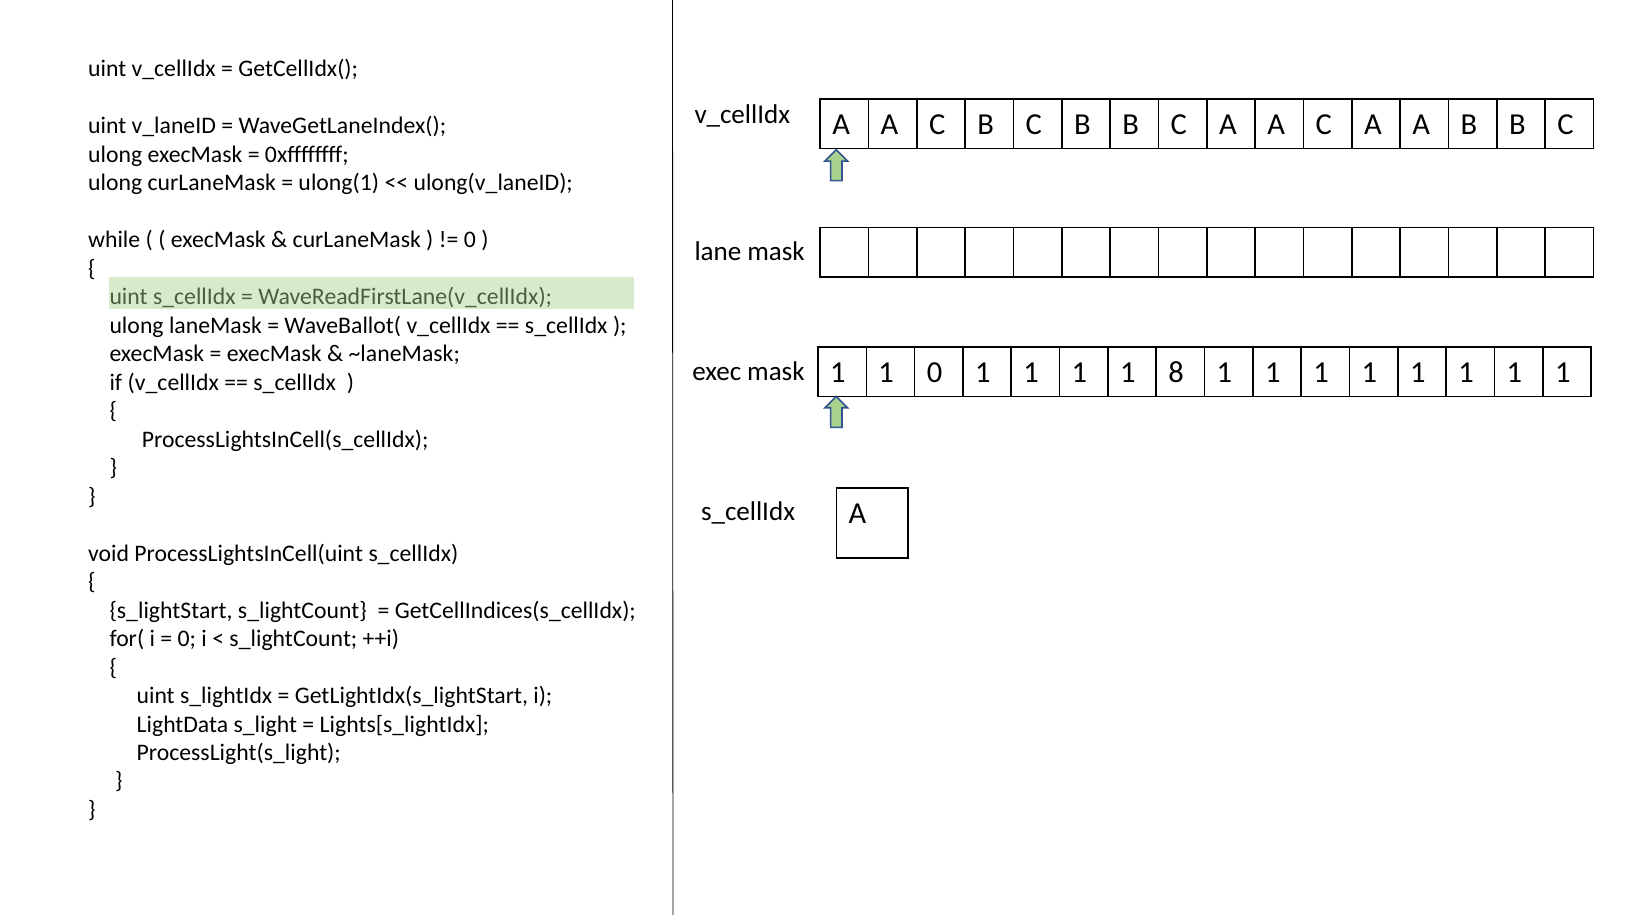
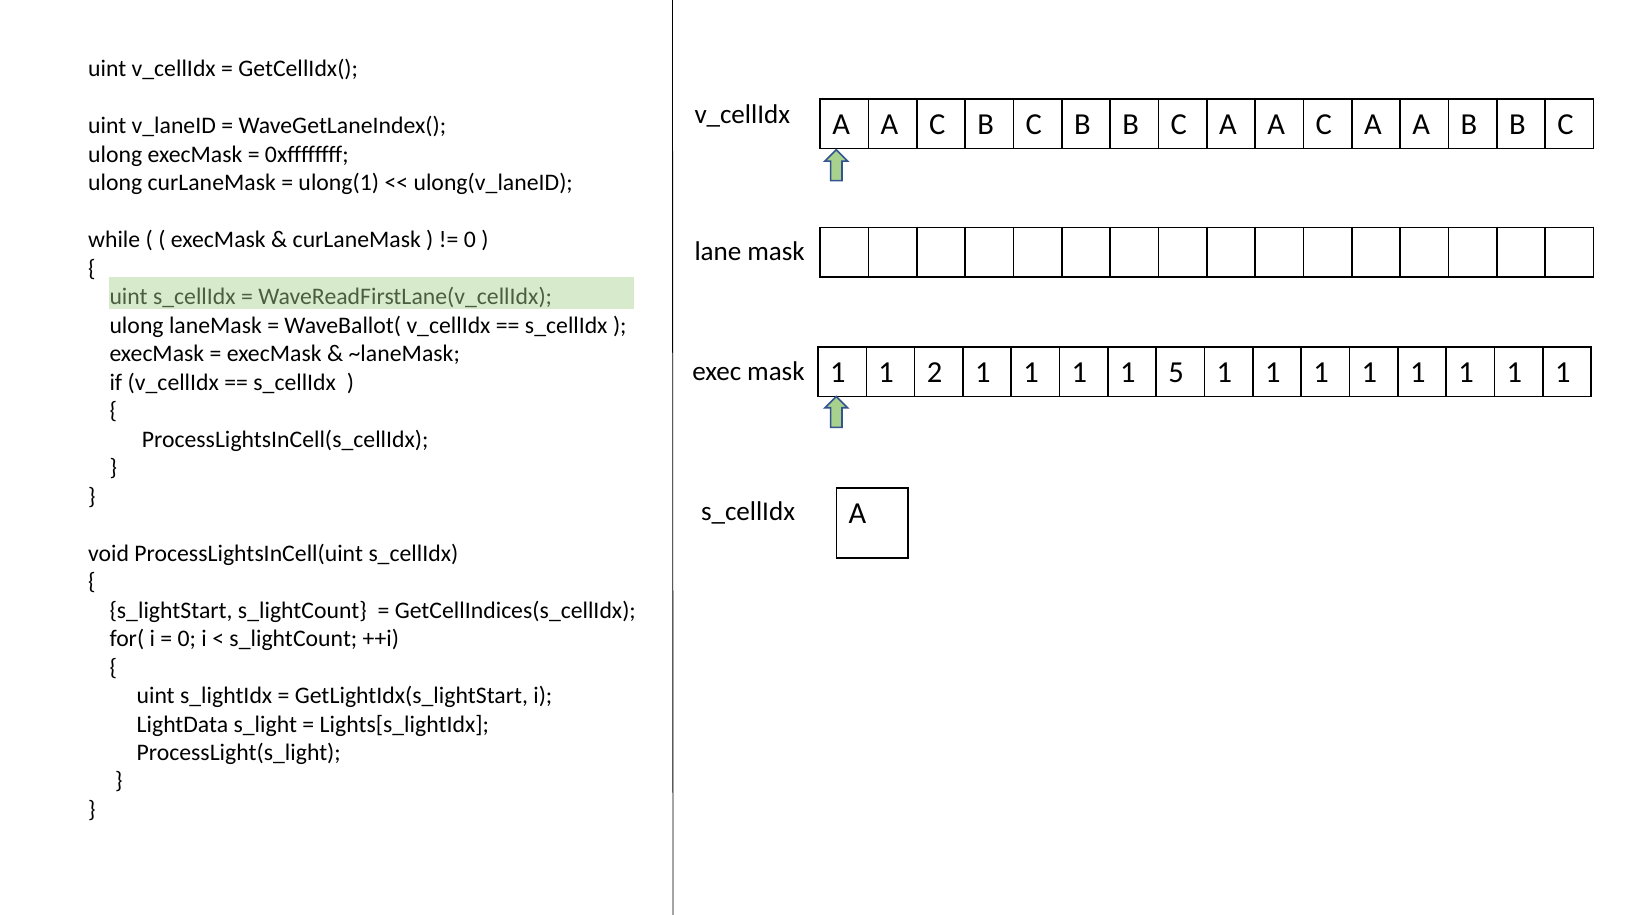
1 0: 0 -> 2 (934, 372)
8: 8 -> 5 (1176, 372)
